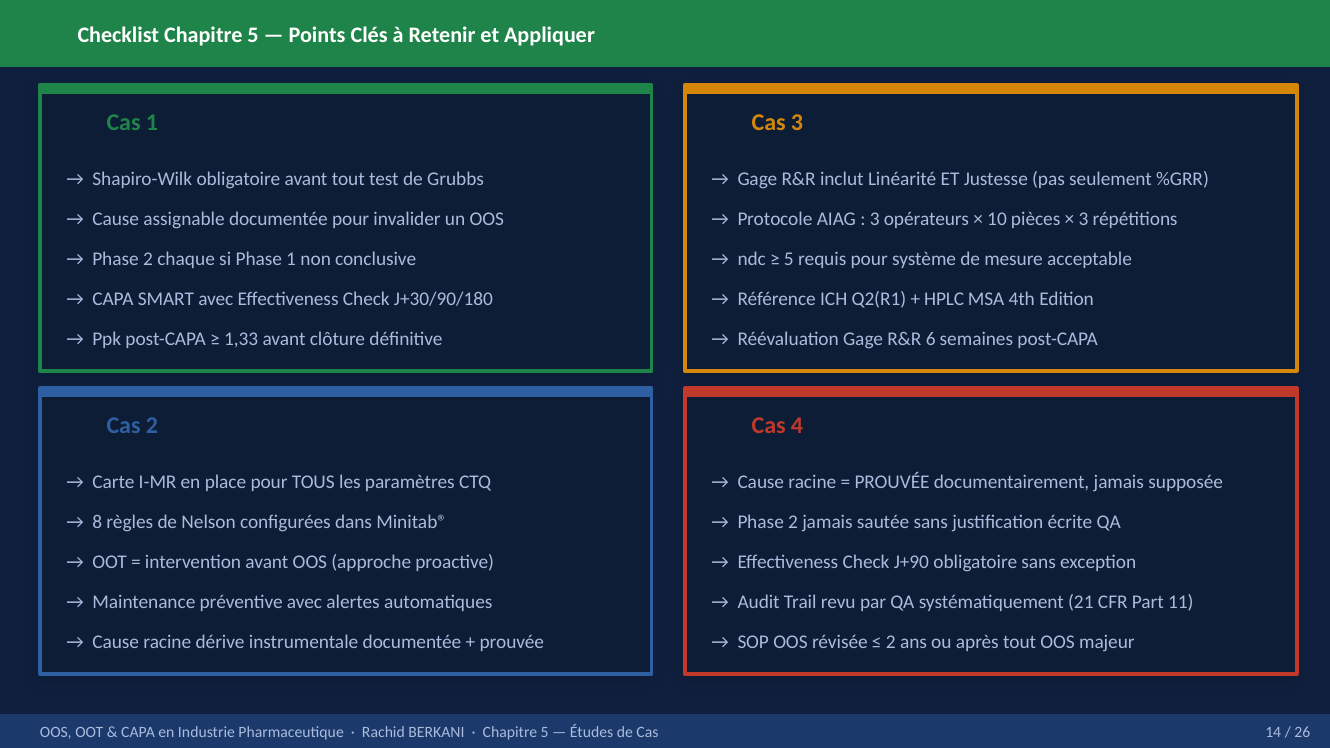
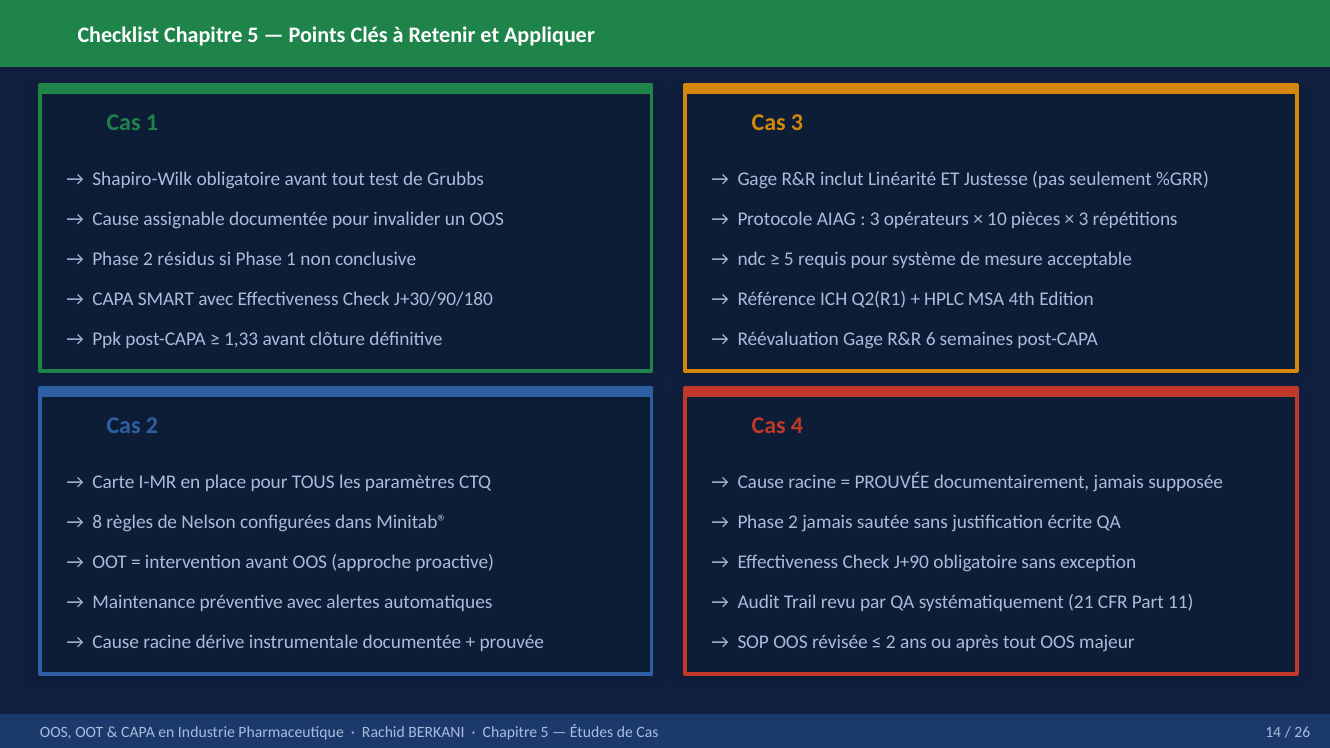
chaque: chaque -> résidus (186, 259)
